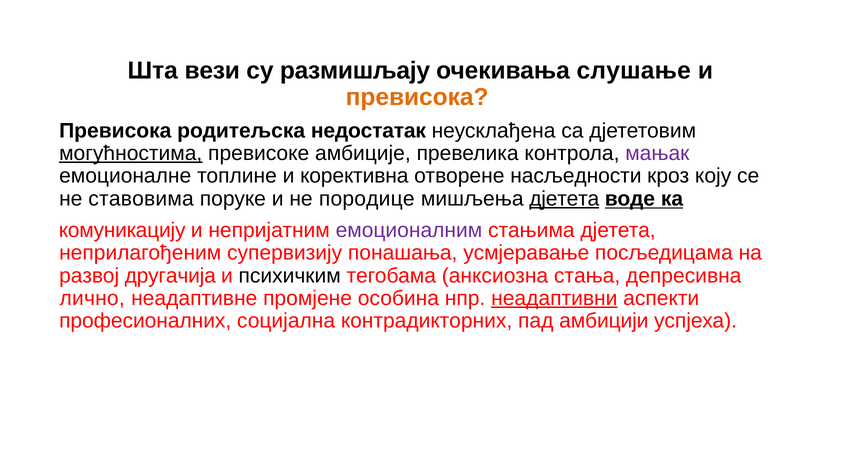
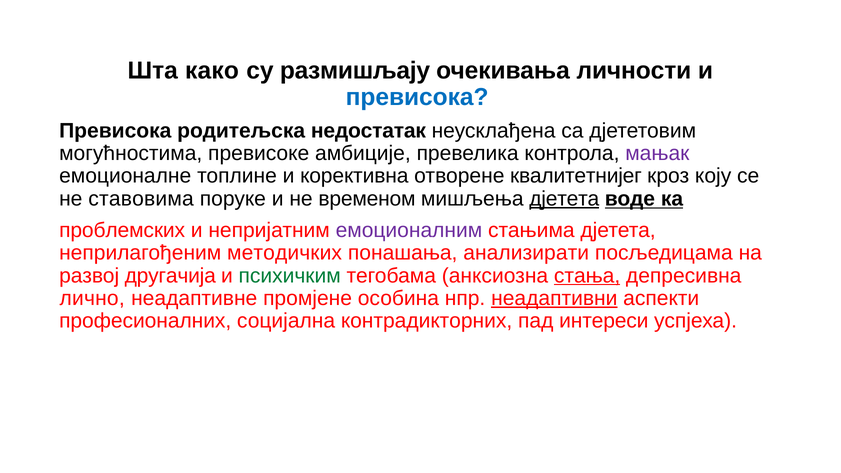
вези: вези -> како (212, 71)
слушање: слушање -> личности (634, 71)
превисока colour: orange -> blue (417, 97)
могућностима underline: present -> none (131, 153)
насљедности: насљедности -> квалитетнијег (576, 176)
породице: породице -> временом (367, 199)
комуникацију: комуникацију -> проблемских (122, 230)
супервизију: супервизију -> методичких (285, 253)
усмјеравање: усмјеравање -> анализирати (526, 253)
психичким colour: black -> green (290, 276)
стања underline: none -> present (587, 276)
амбицији: амбицији -> интереси (604, 321)
